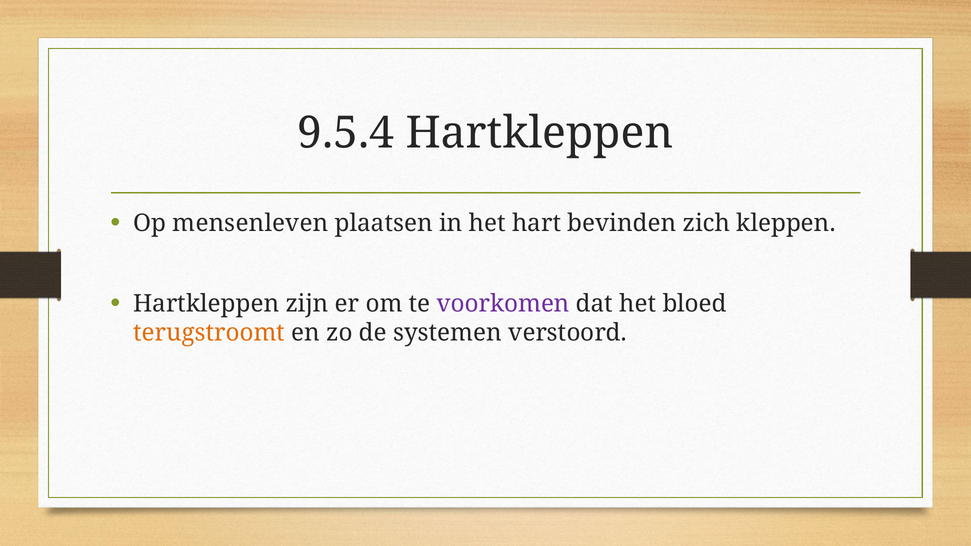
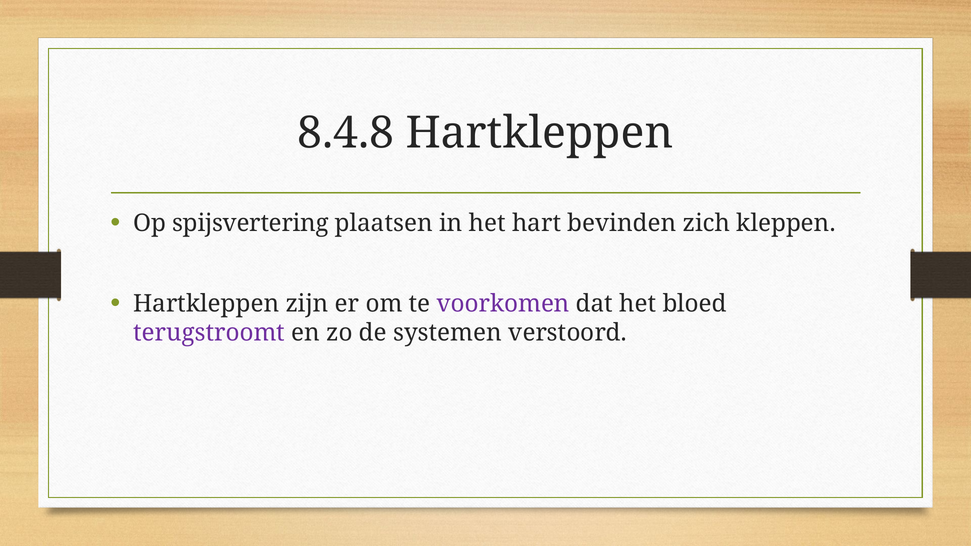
9.5.4: 9.5.4 -> 8.4.8 (346, 133)
mensenleven: mensenleven -> spijsvertering (251, 224)
terugstroomt colour: orange -> purple (209, 333)
